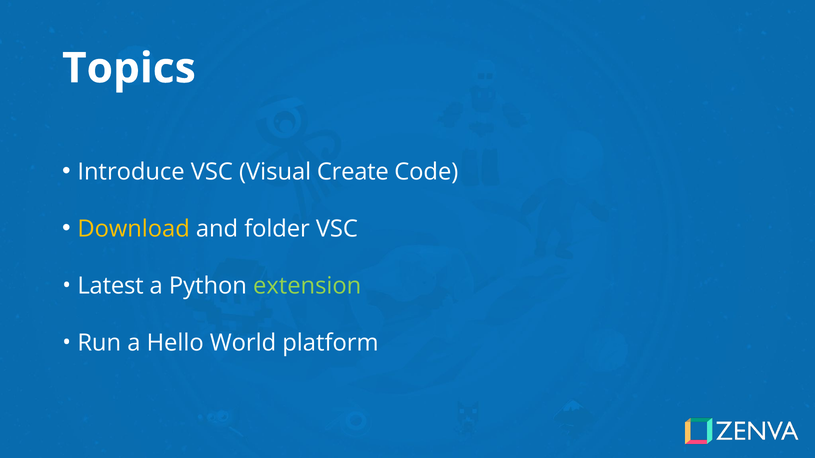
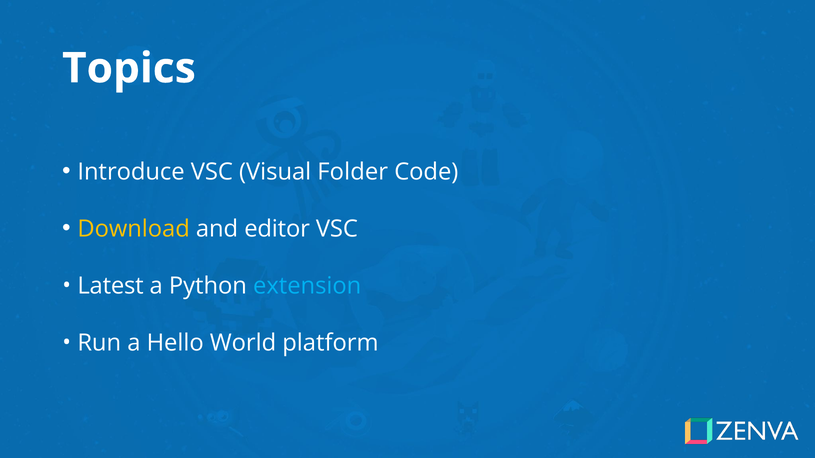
Create: Create -> Folder (353, 172)
folder: folder -> editor (277, 229)
extension colour: light green -> light blue (307, 286)
